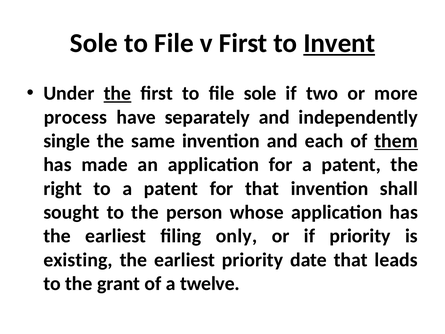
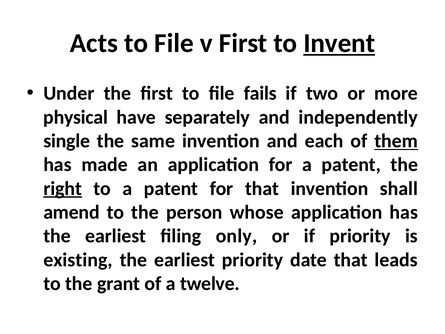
Sole: Sole -> Acts (94, 43)
the underline: present -> none (118, 93)
file sole: sole -> fails (260, 93)
process: process -> physical (76, 117)
right underline: none -> present (63, 188)
sought: sought -> amend (72, 212)
